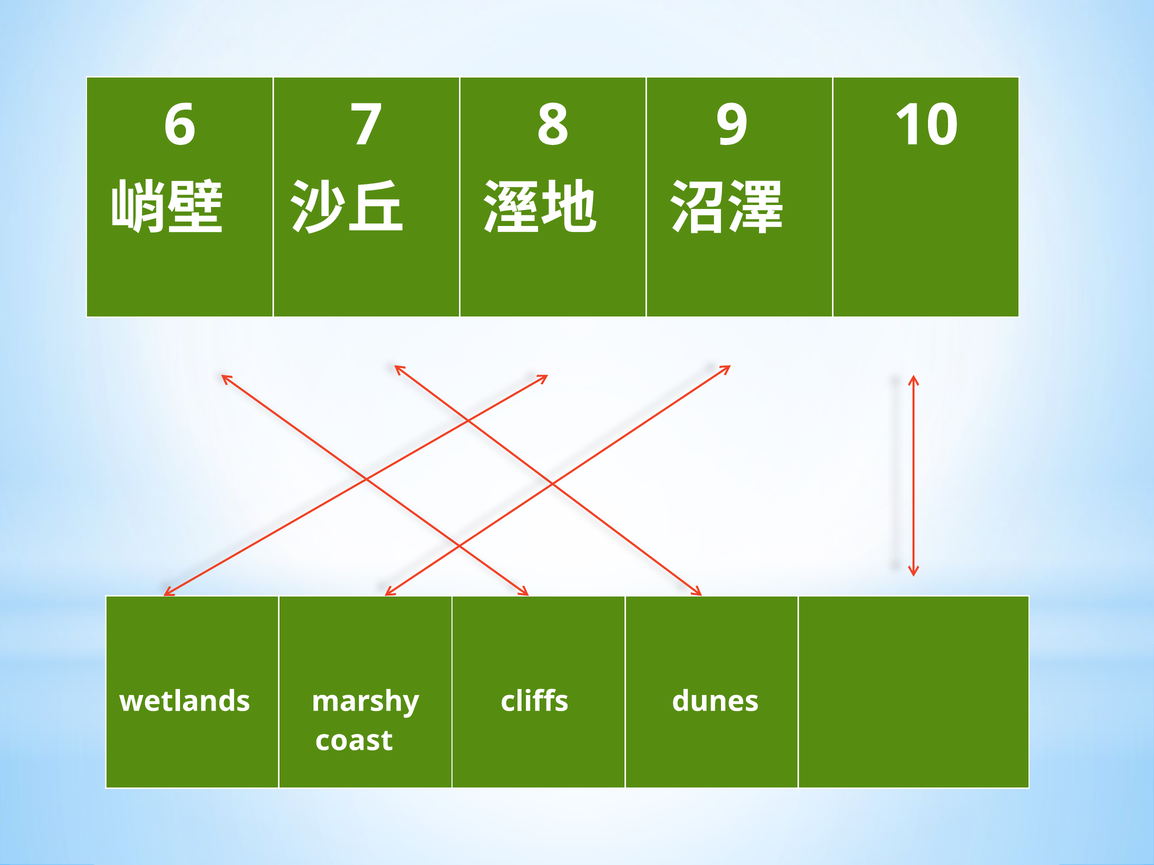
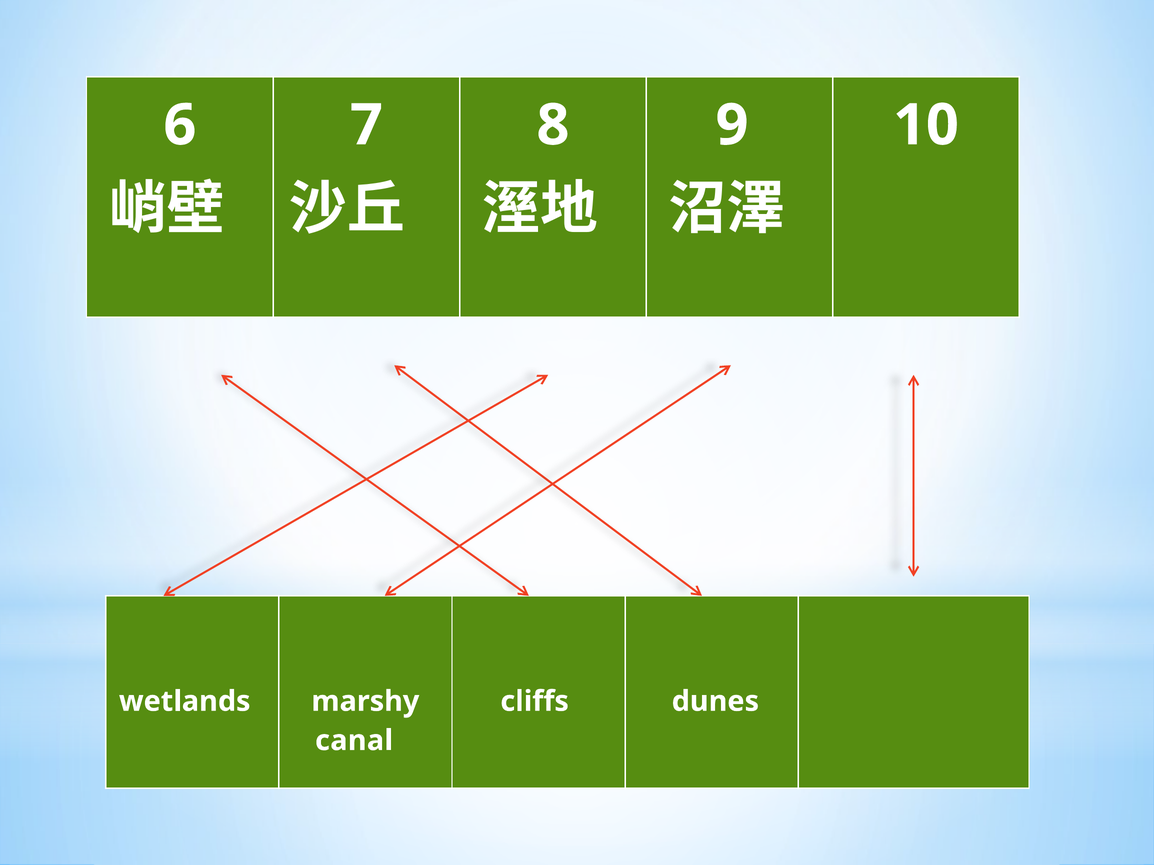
coast: coast -> canal (354, 741)
